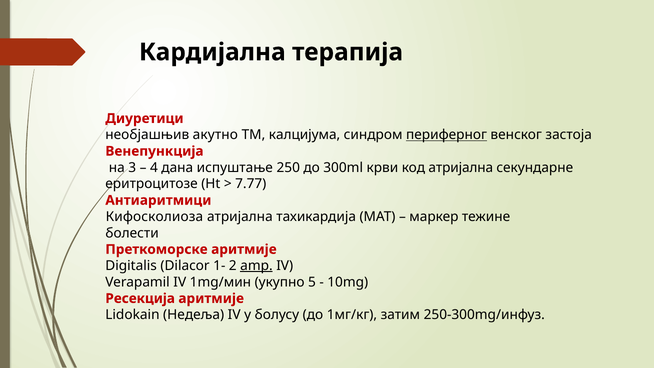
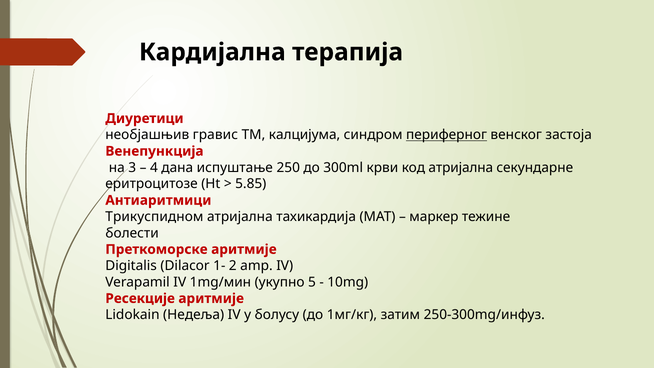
акутно: акутно -> гравис (215, 135)
7.77: 7.77 -> 5.85 (251, 184)
Кифосколиоза: Кифосколиоза -> Трикуспидном (154, 217)
amp underline: present -> none (256, 266)
Ресекција: Ресекција -> Ресекције (140, 298)
